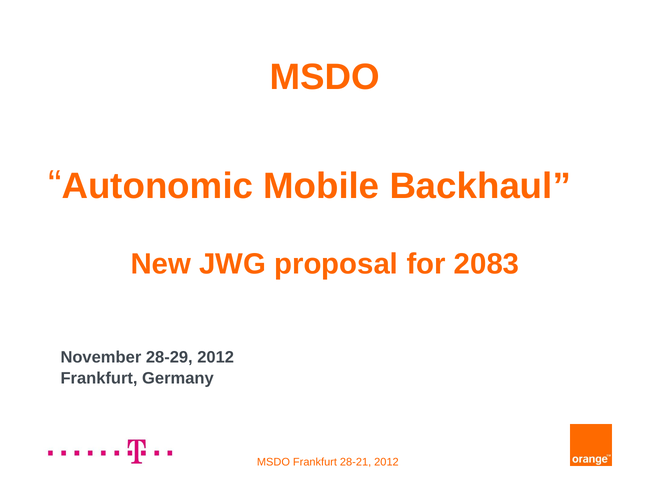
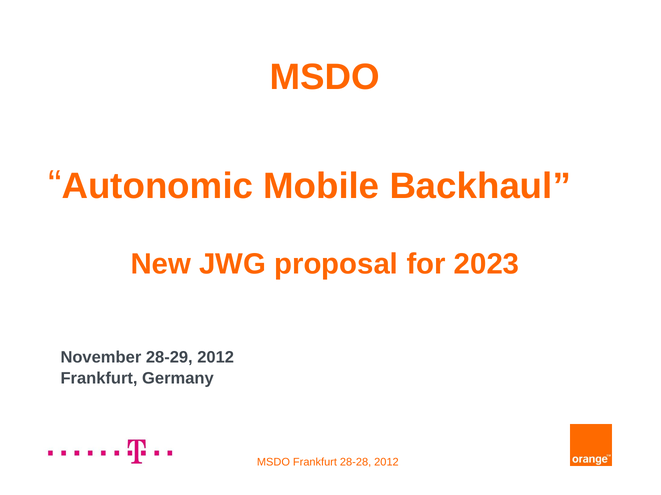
2083: 2083 -> 2023 (487, 265)
28-21: 28-21 -> 28-28 (356, 463)
